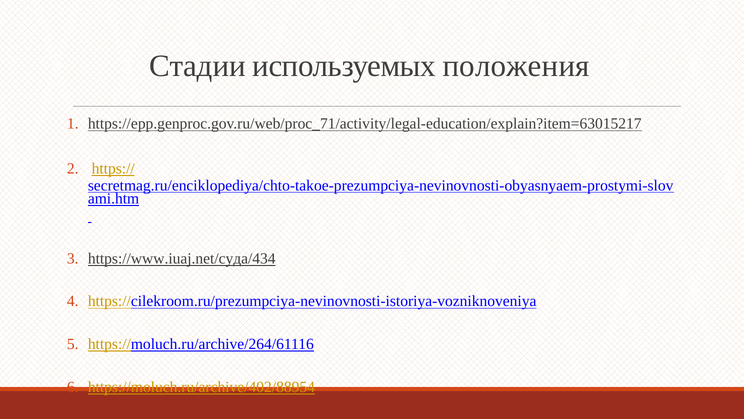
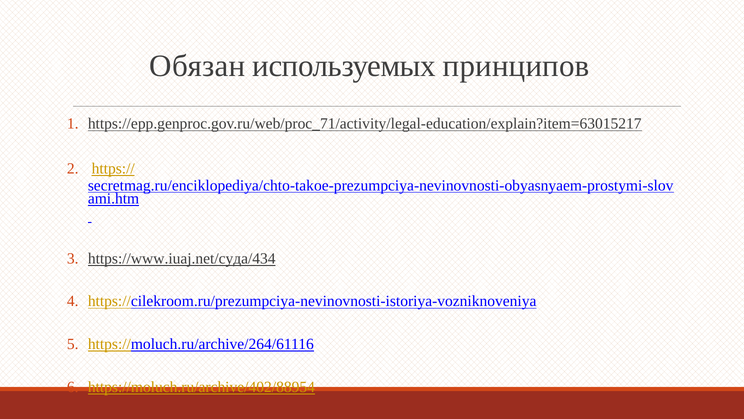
Стадии: Стадии -> Обязан (197, 66)
положения: положения -> принципов (516, 66)
